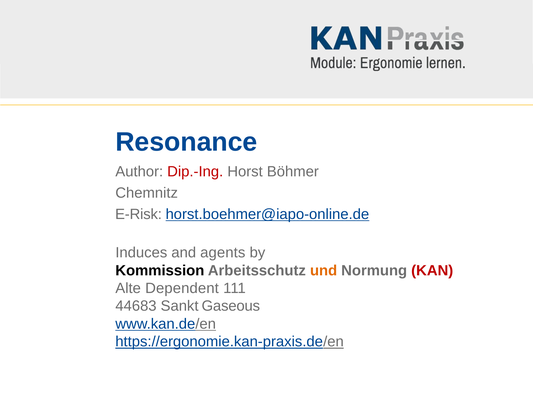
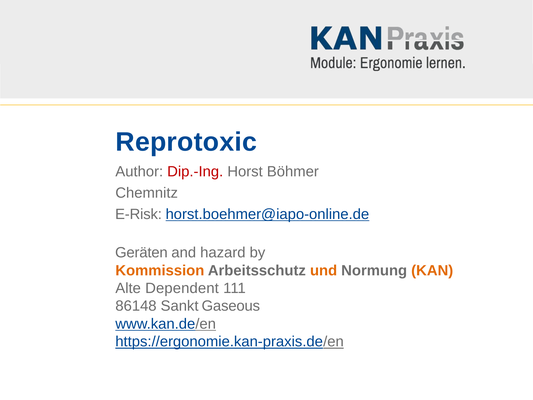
Resonance: Resonance -> Reprotoxic (186, 142)
Induces: Induces -> Geräten (141, 253)
agents: agents -> hazard (223, 253)
Kommission colour: black -> orange (160, 270)
KAN colour: red -> orange (432, 270)
44683: 44683 -> 86148 (136, 306)
